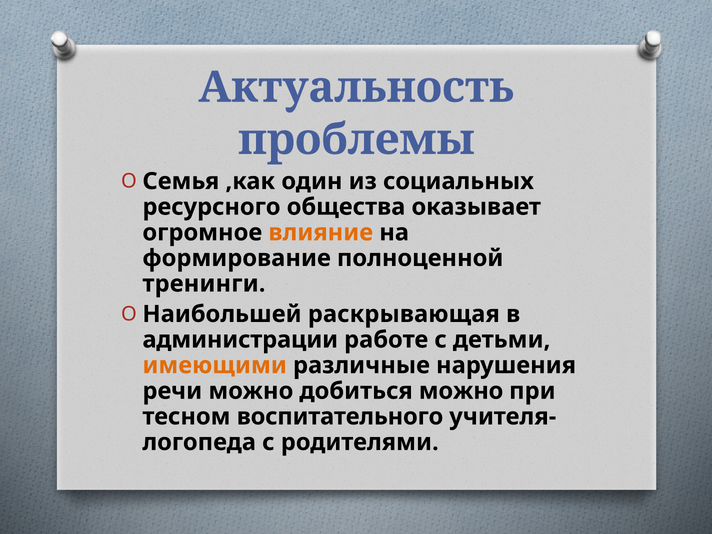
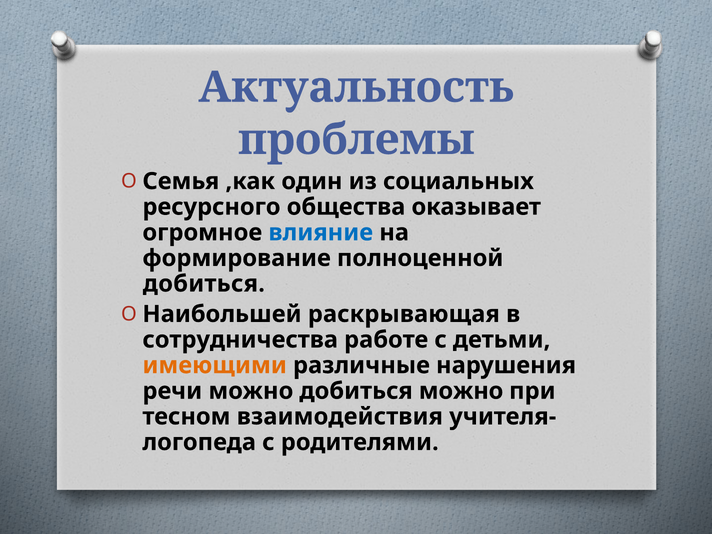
влияние colour: orange -> blue (321, 233)
тренинги: тренинги -> добиться (204, 284)
администрации: администрации -> сотрудничества (240, 340)
воспитательного: воспитательного -> взаимодействия (340, 417)
